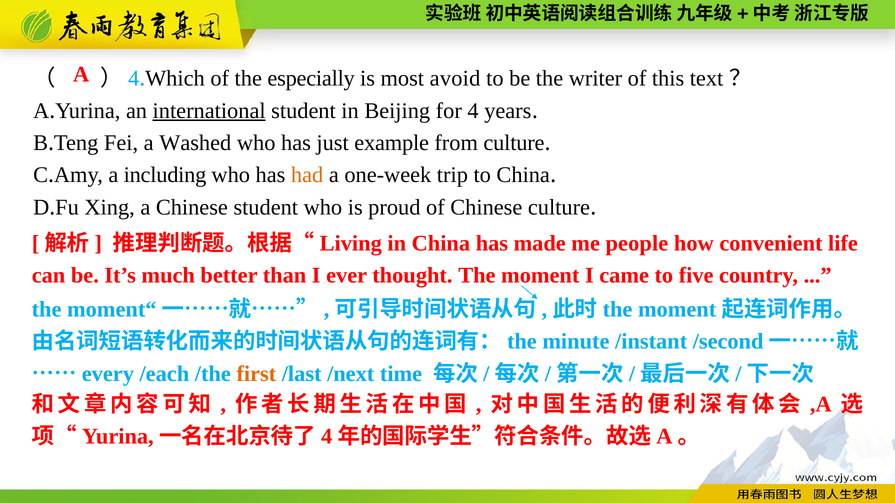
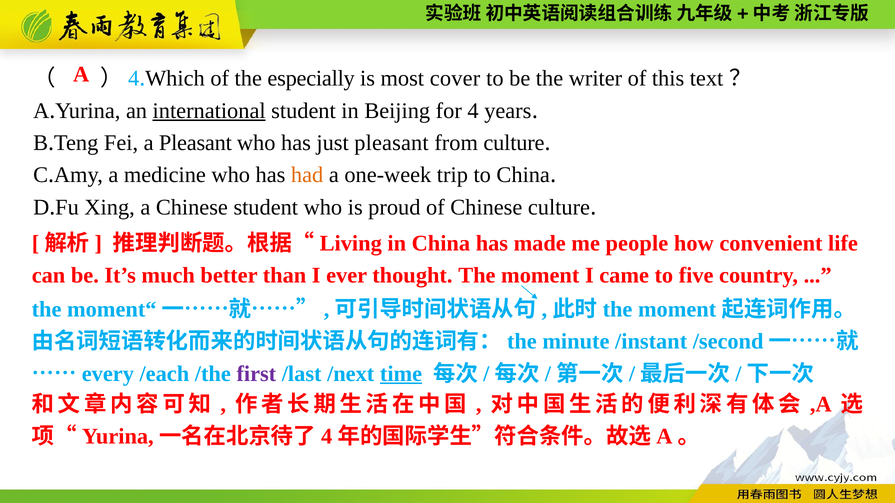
avoid: avoid -> cover (455, 79)
a Washed: Washed -> Pleasant (195, 143)
just example: example -> pleasant (391, 143)
including: including -> medicine (165, 175)
first colour: orange -> purple (256, 374)
time underline: none -> present (401, 374)
